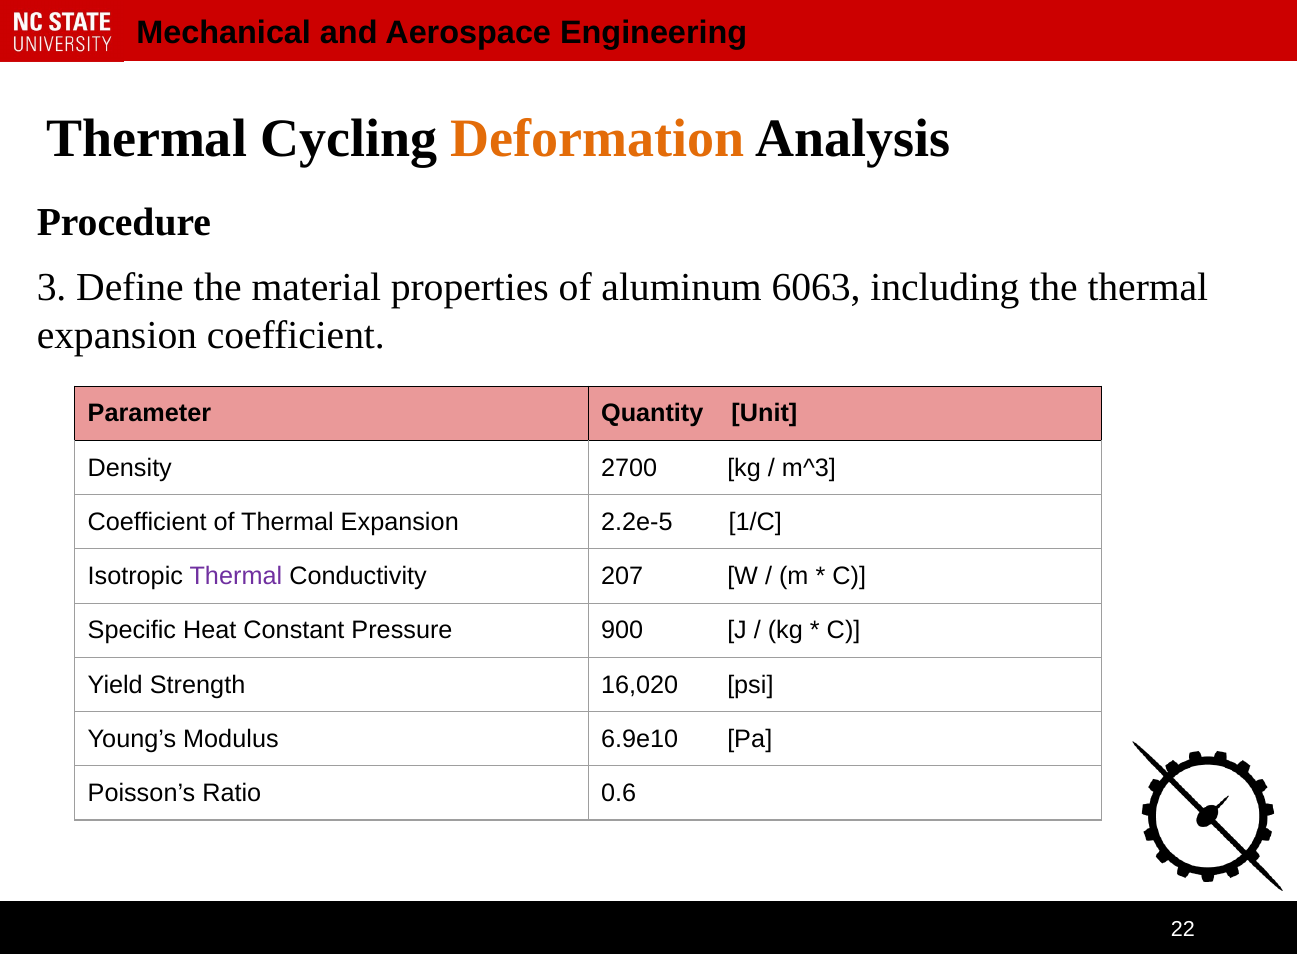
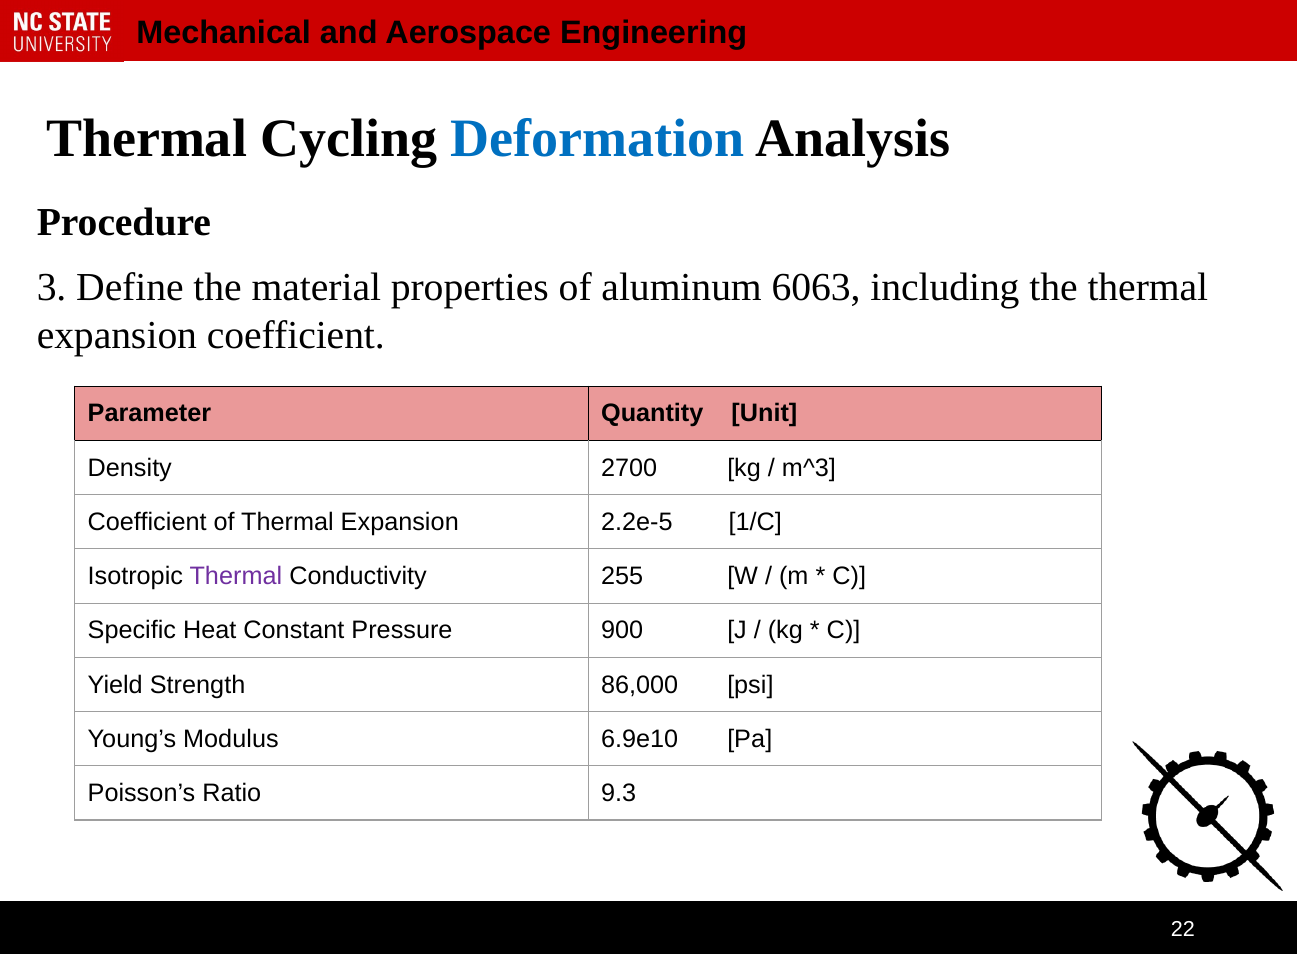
Deformation colour: orange -> blue (598, 139)
207: 207 -> 255 (622, 576)
16,020: 16,020 -> 86,000 (640, 685)
0.6: 0.6 -> 9.3 (619, 793)
